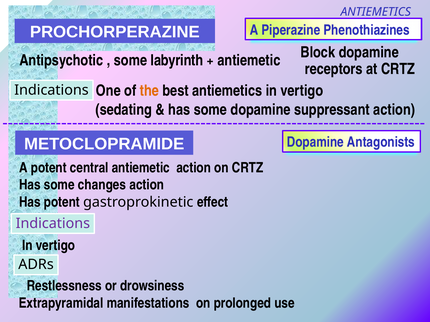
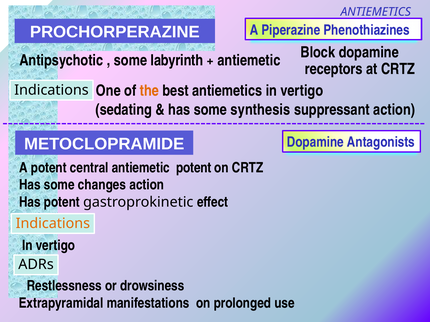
some dopamine: dopamine -> synthesis (260, 110)
antiemetic action: action -> potent (194, 168)
Indications colour: purple -> orange (53, 224)
